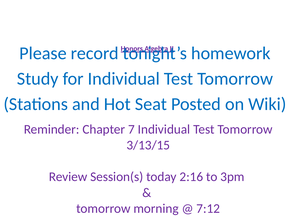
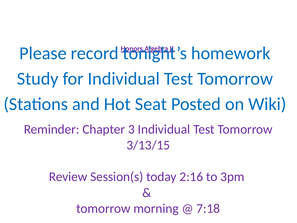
7: 7 -> 3 (131, 129)
7:12: 7:12 -> 7:18 (208, 208)
